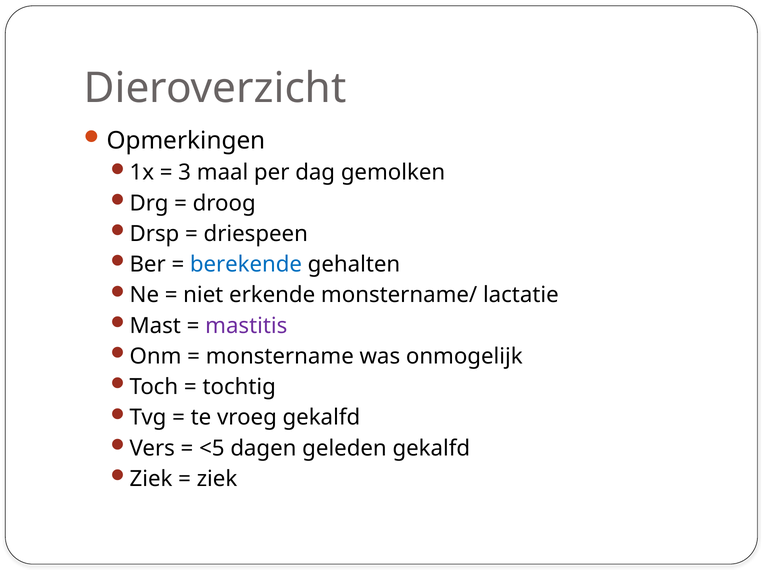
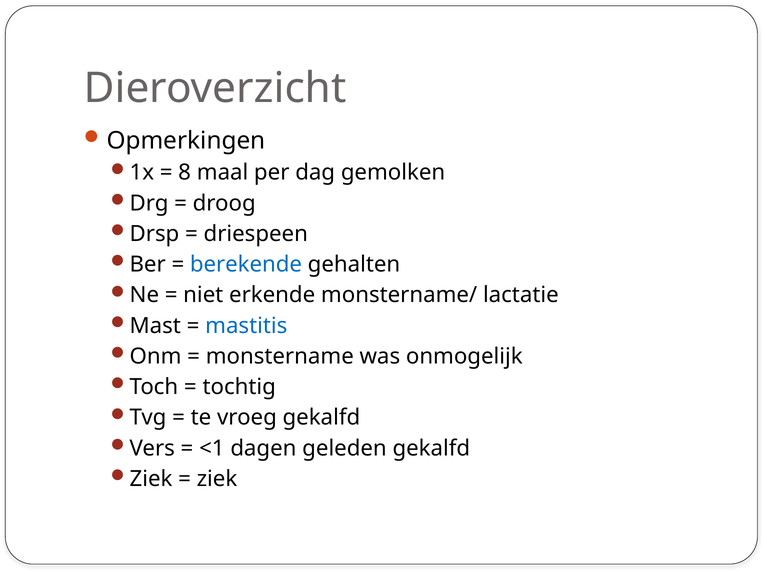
3: 3 -> 8 (185, 173)
mastitis colour: purple -> blue (246, 326)
<5: <5 -> <1 (212, 448)
